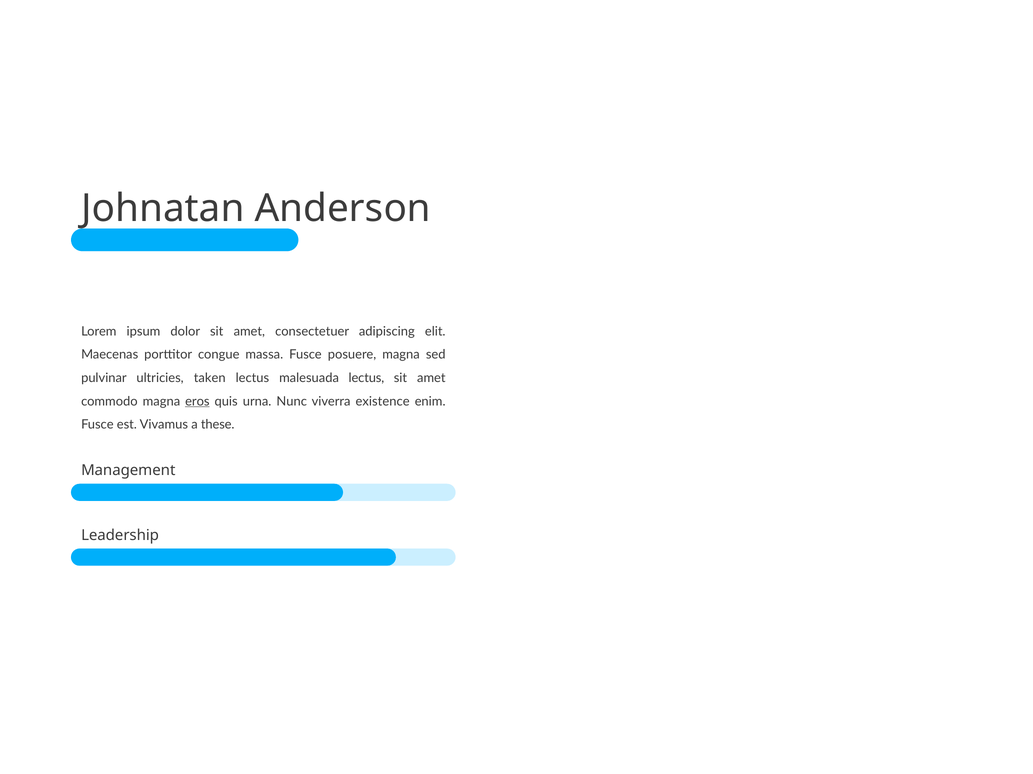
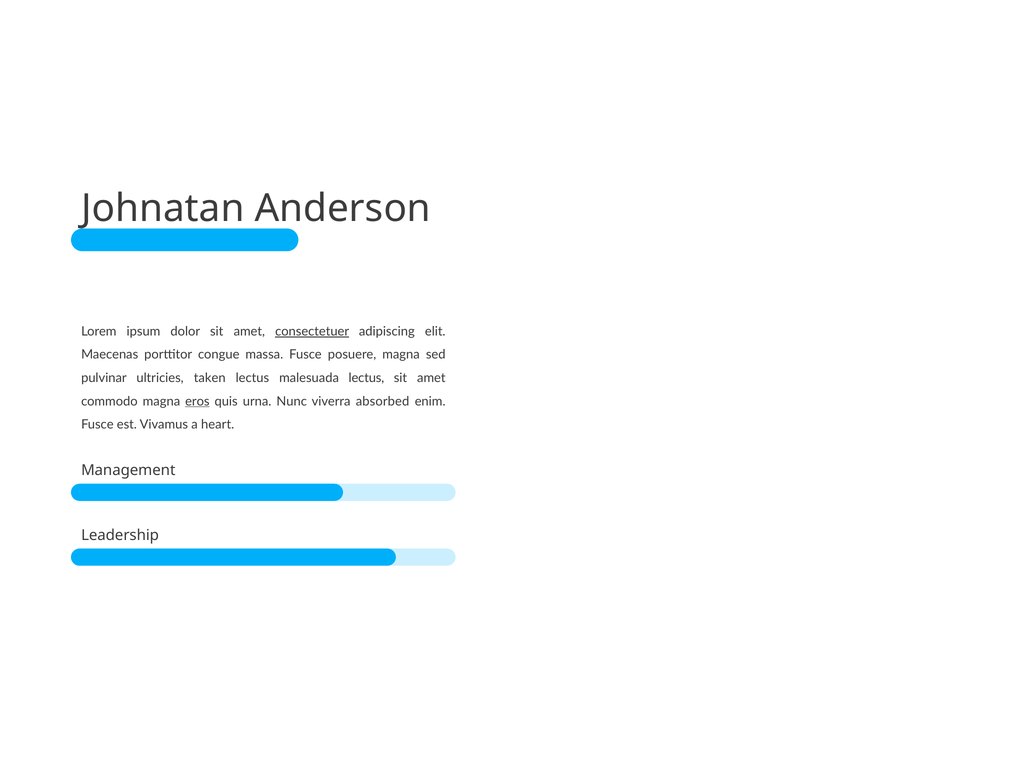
consectetuer underline: none -> present (312, 332)
existence: existence -> absorbed (383, 402)
these: these -> heart (218, 425)
